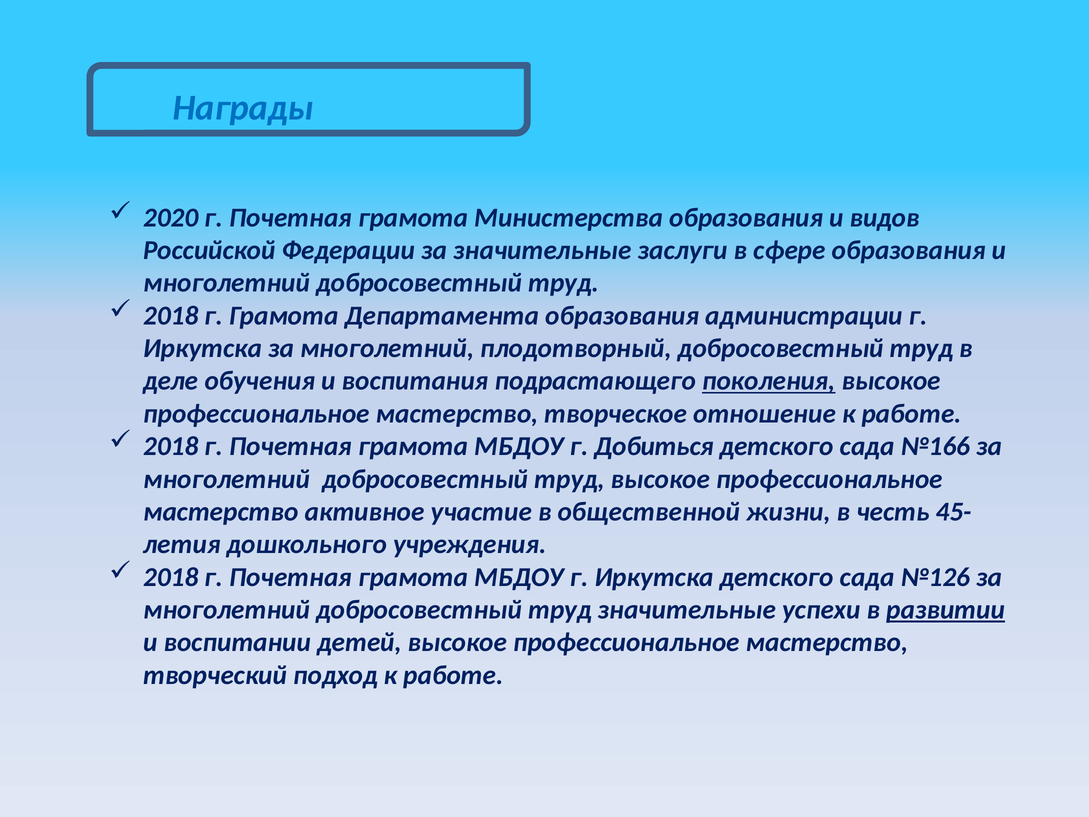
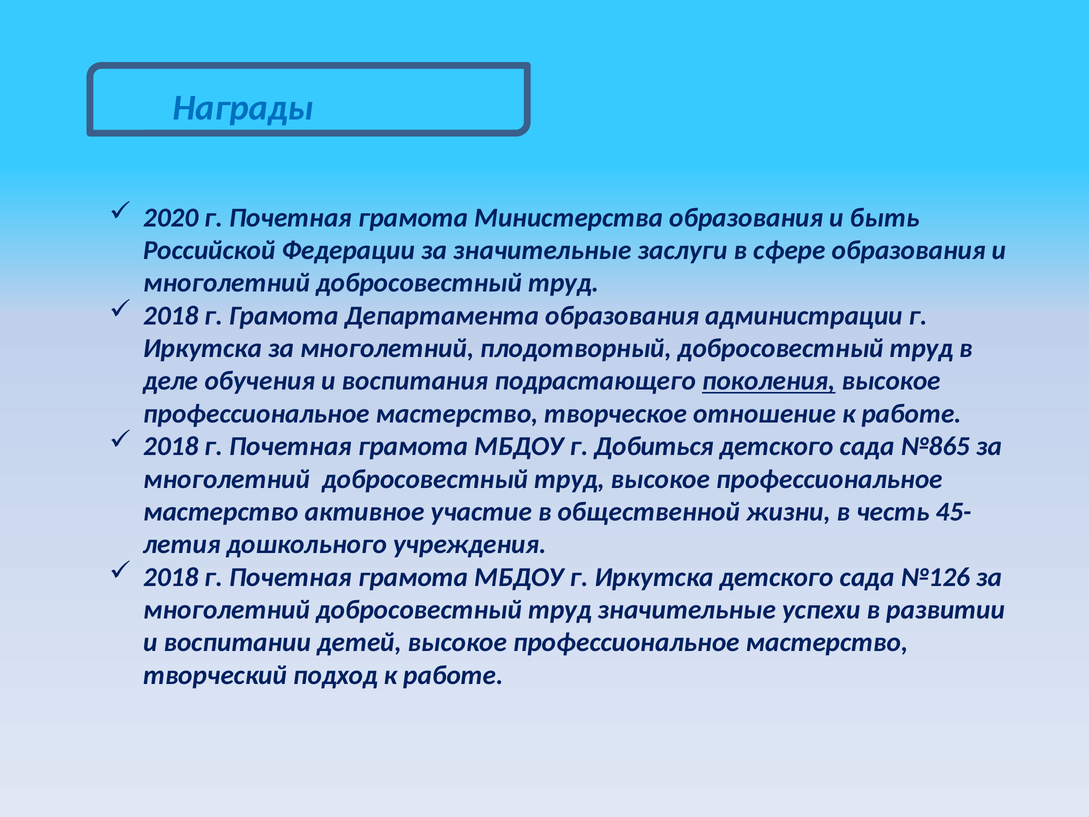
видов: видов -> быть (885, 218)
№166: №166 -> №865 (935, 446)
развитии underline: present -> none (946, 610)
